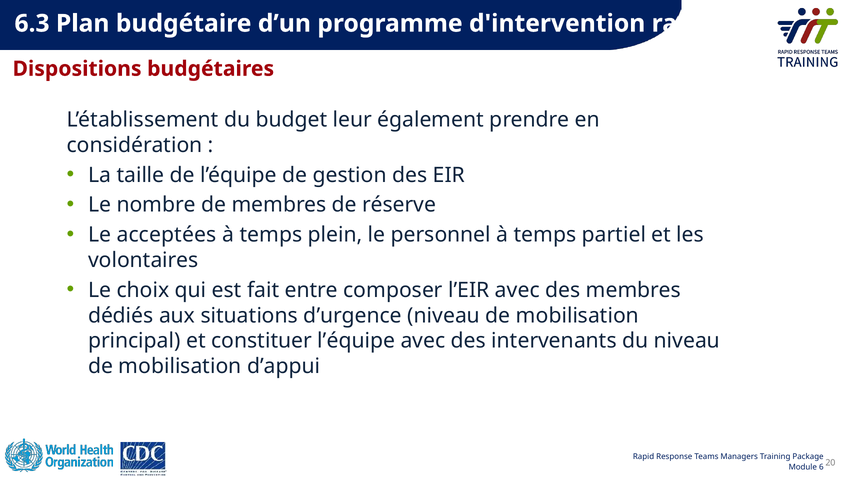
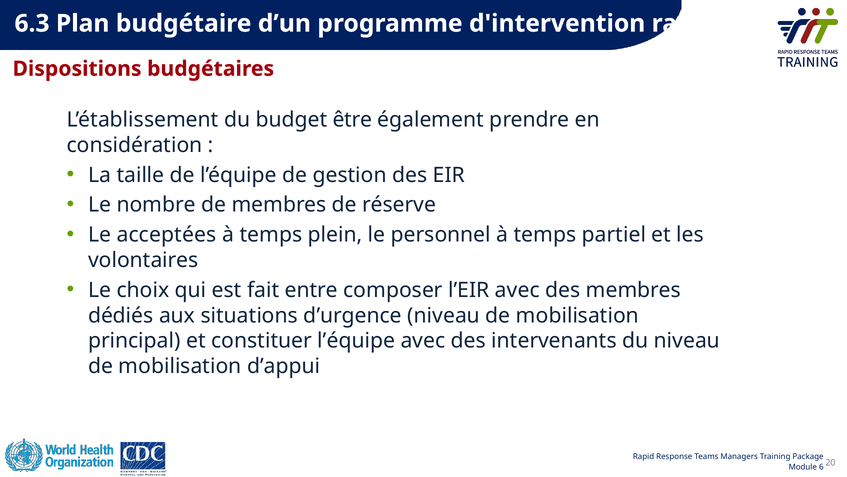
leur: leur -> être (352, 120)
